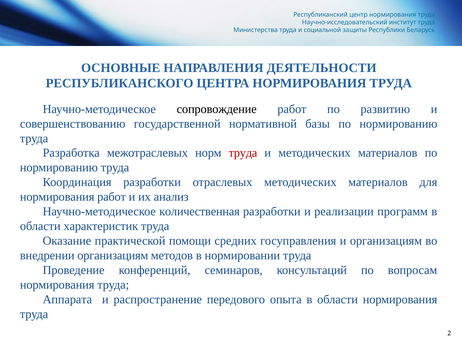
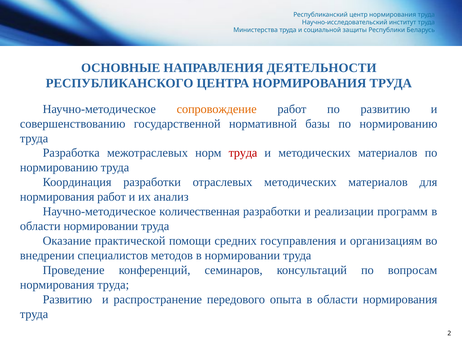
сопровождение colour: black -> orange (217, 109)
области характеристик: характеристик -> нормировании (101, 226)
внедрении организациям: организациям -> специалистов (113, 255)
Аппарата: Аппарата -> Развитию (67, 299)
